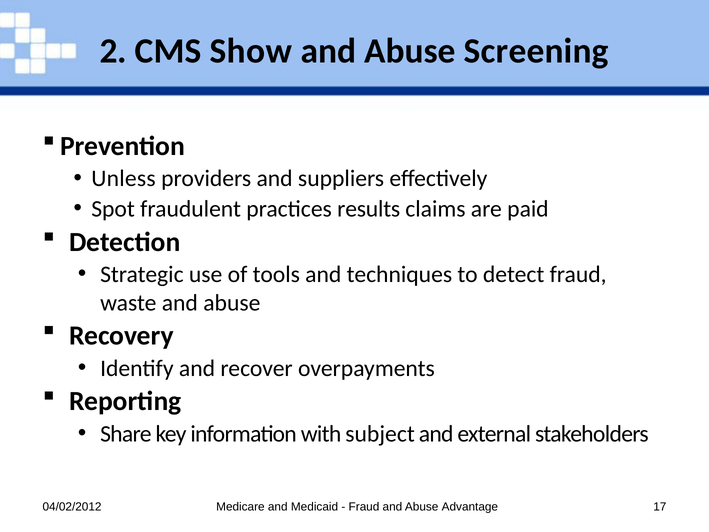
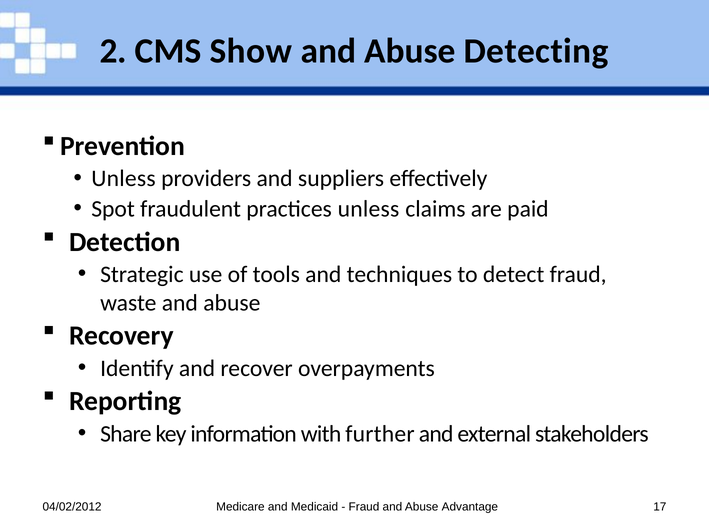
Screening: Screening -> Detecting (536, 51)
practices results: results -> unless (368, 209)
subject: subject -> further (380, 434)
